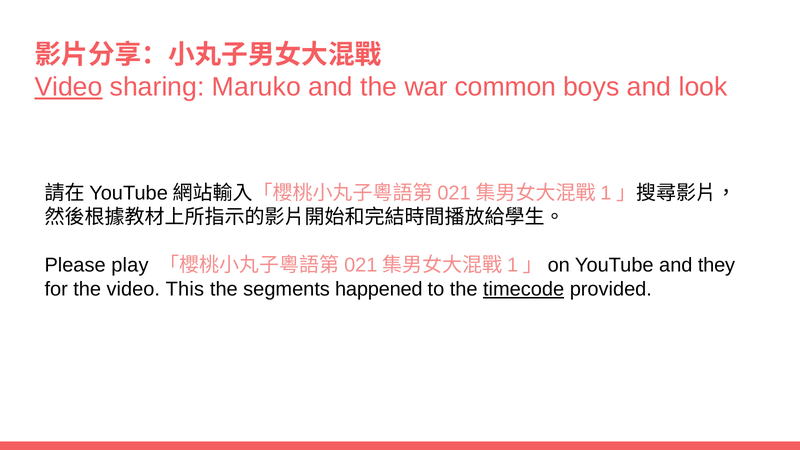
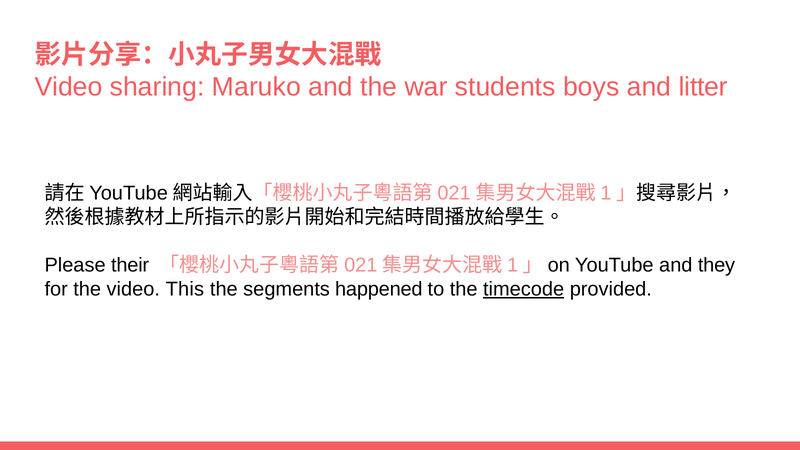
Video underline: present -> none (69, 87)
common: common -> students (505, 87)
look: look -> litter (703, 87)
play: play -> their (130, 265)
